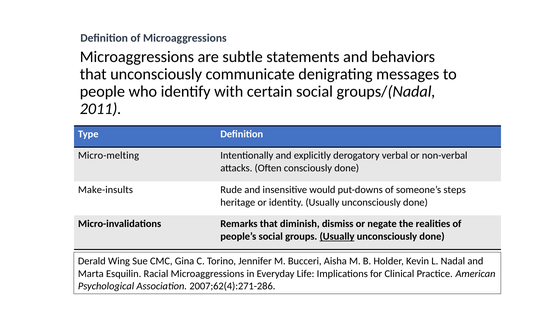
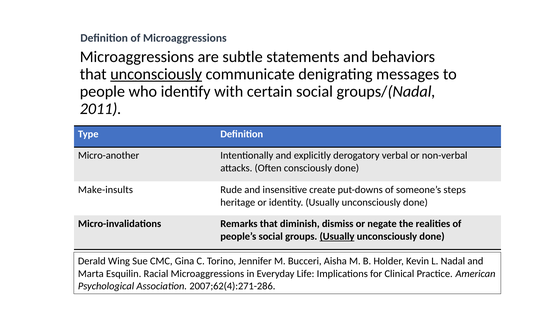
unconsciously underline: none -> present (156, 74)
Micro-melting: Micro-melting -> Micro-another (109, 156)
would: would -> create (322, 190)
